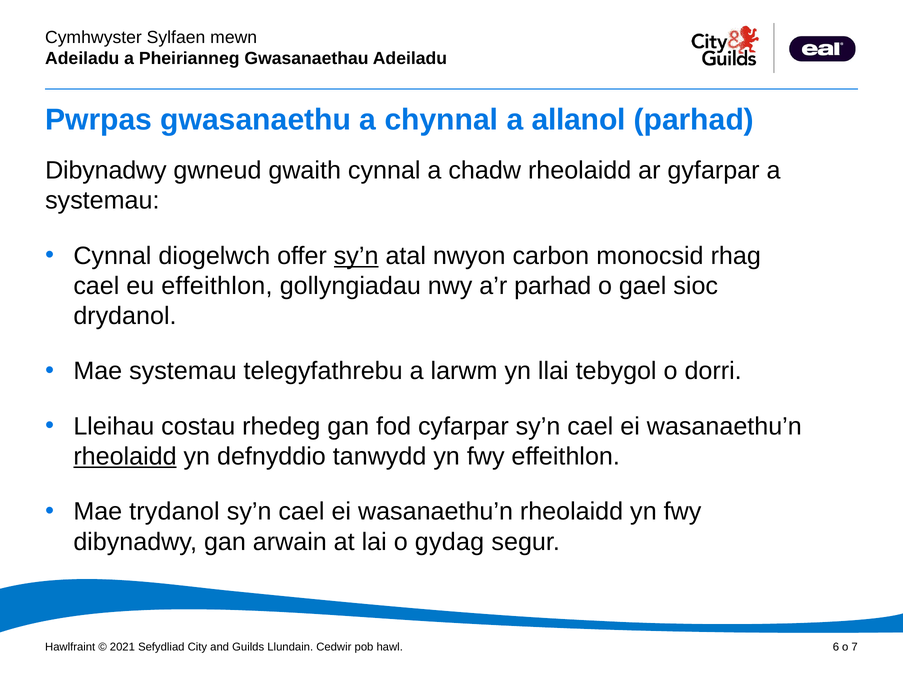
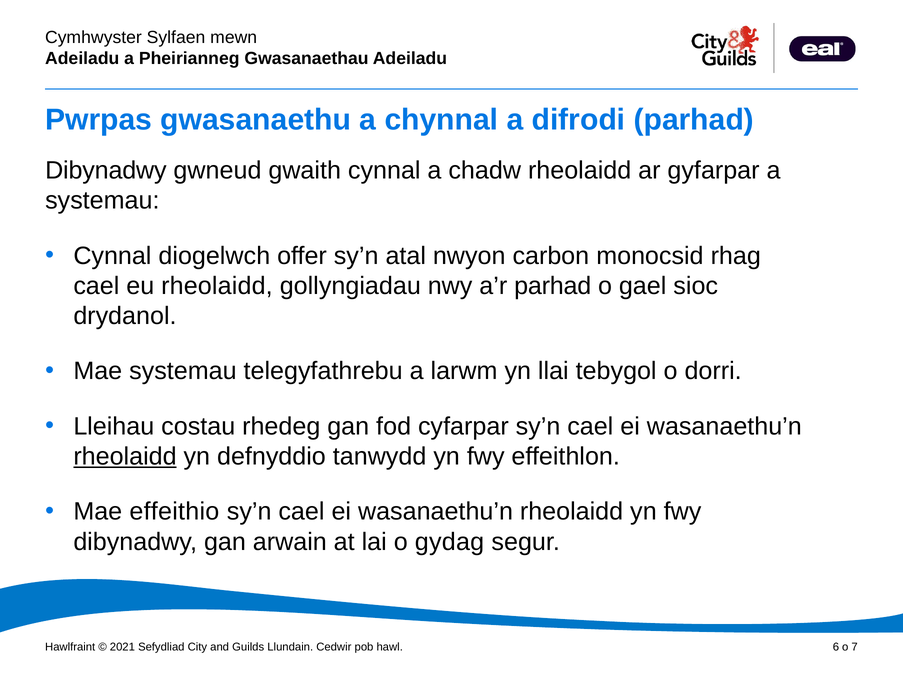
allanol: allanol -> difrodi (578, 120)
sy’n underline: present -> none (356, 256)
eu effeithlon: effeithlon -> rheolaidd (217, 286)
trydanol: trydanol -> effeithio (174, 512)
